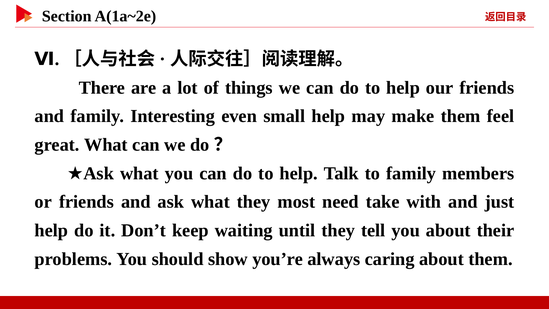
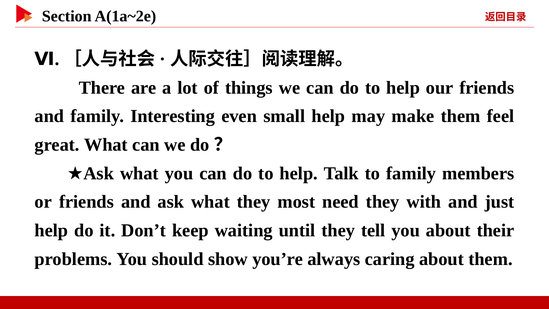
need take: take -> they (383, 202)
